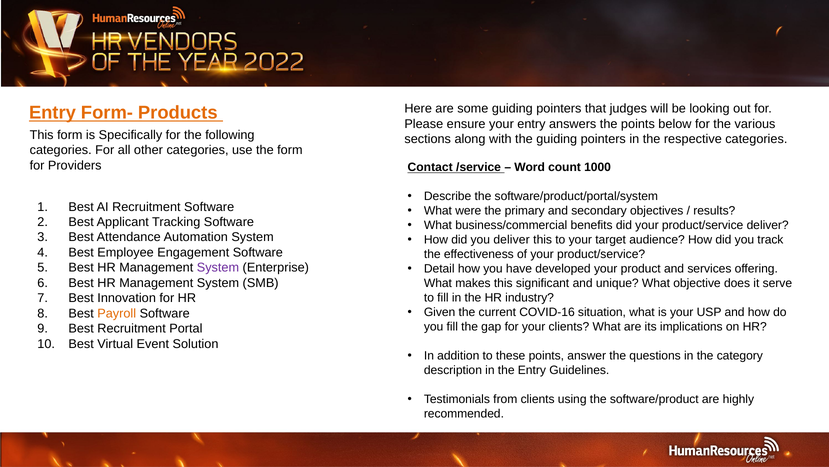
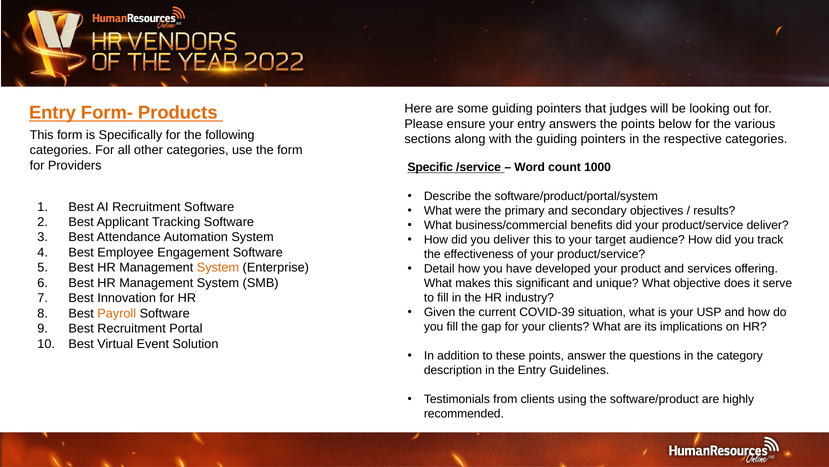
Contact: Contact -> Specific (430, 167)
System colour: purple -> orange (218, 267)
COVID-16: COVID-16 -> COVID-39 (547, 312)
